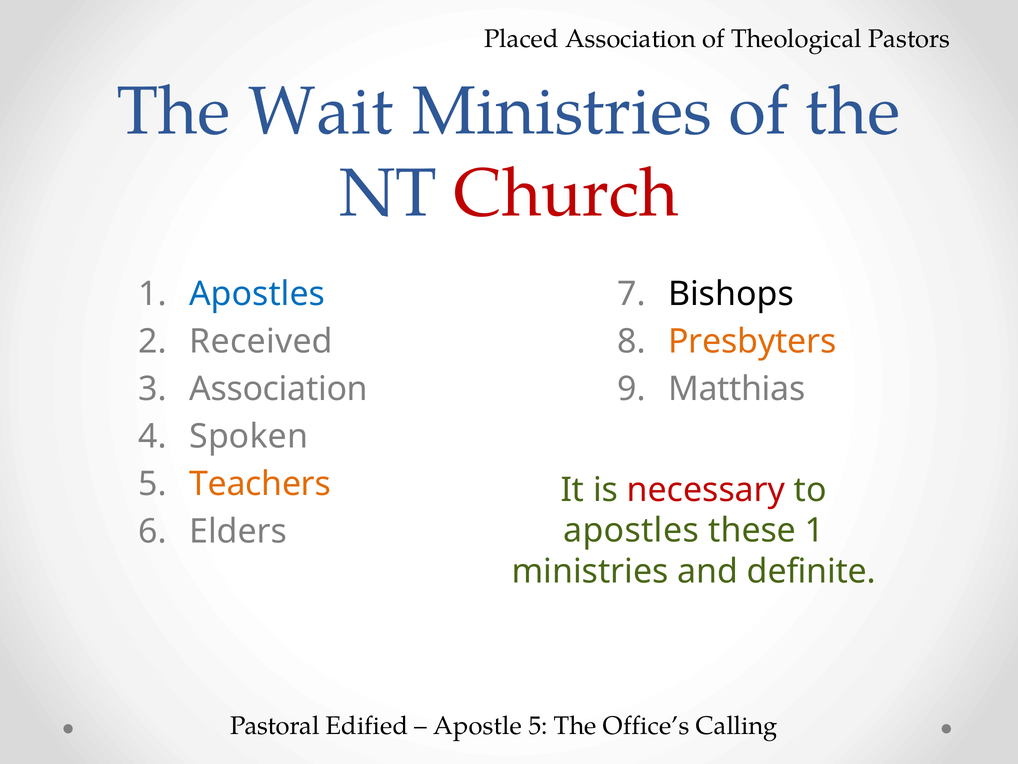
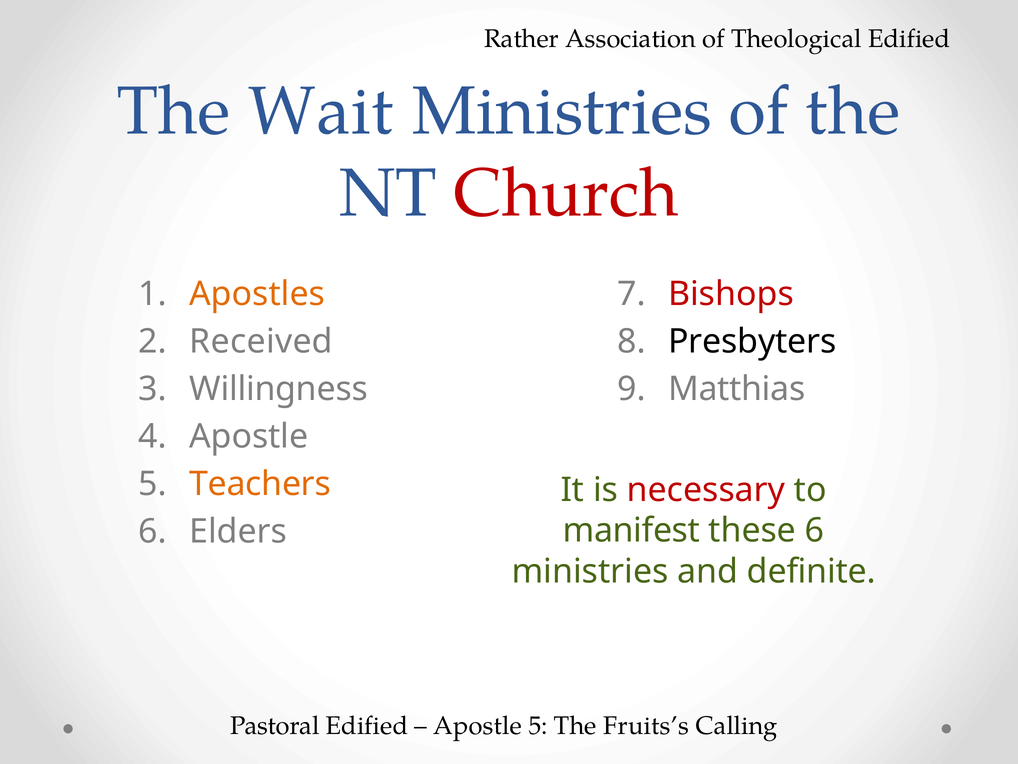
Placed: Placed -> Rather (521, 39)
Theological Pastors: Pastors -> Edified (909, 39)
Apostles colour: blue -> orange (257, 294)
Bishops colour: black -> red (731, 294)
Presbyters colour: orange -> black (752, 341)
Association: Association -> Willingness (279, 389)
Spoken: Spoken -> Apostle (249, 436)
apostles: apostles -> manifest (631, 530)
these 1: 1 -> 6 (815, 530)
Office’s: Office’s -> Fruits’s (646, 726)
